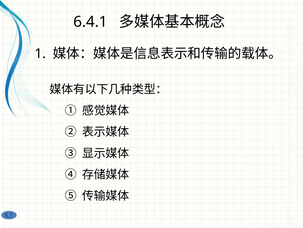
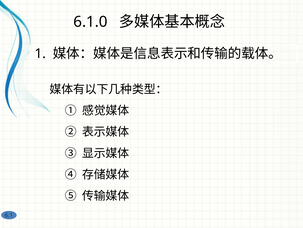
6.4.1: 6.4.1 -> 6.1.0 (90, 22)
